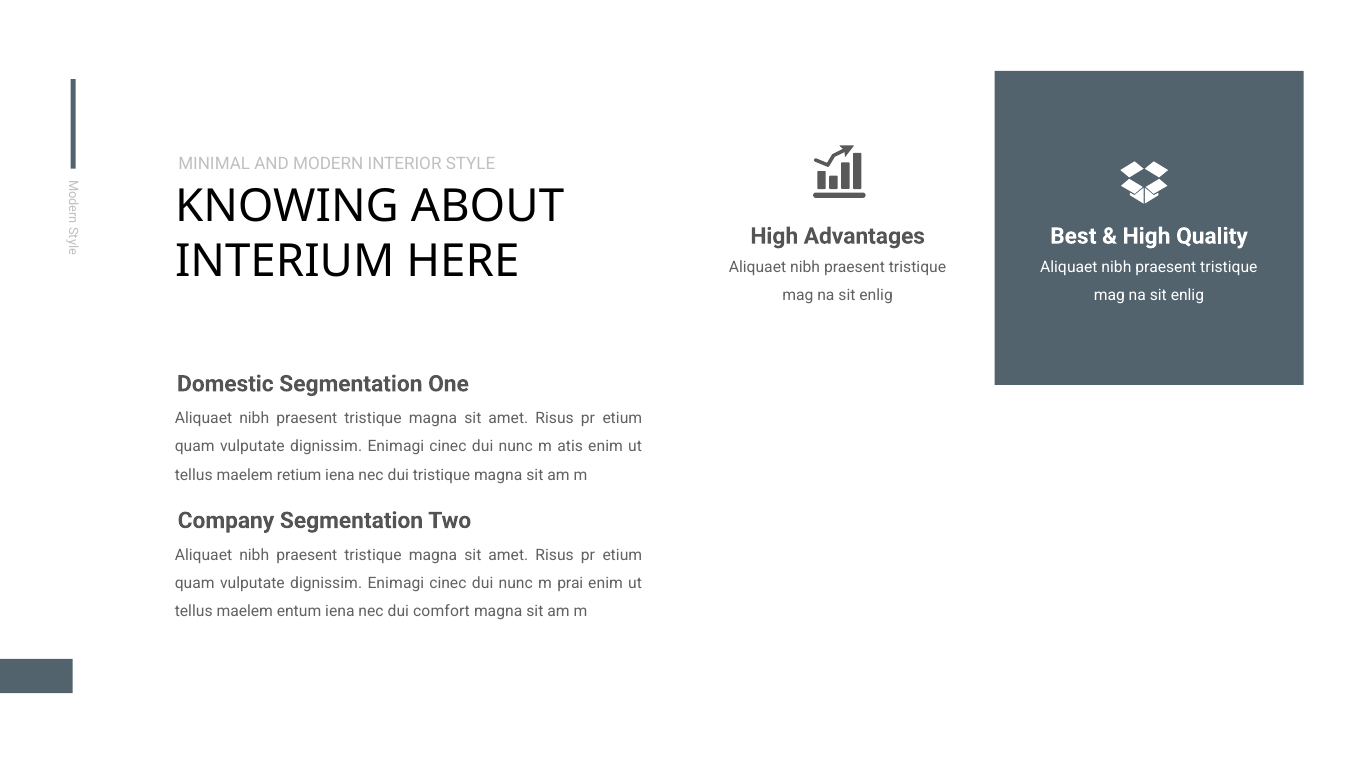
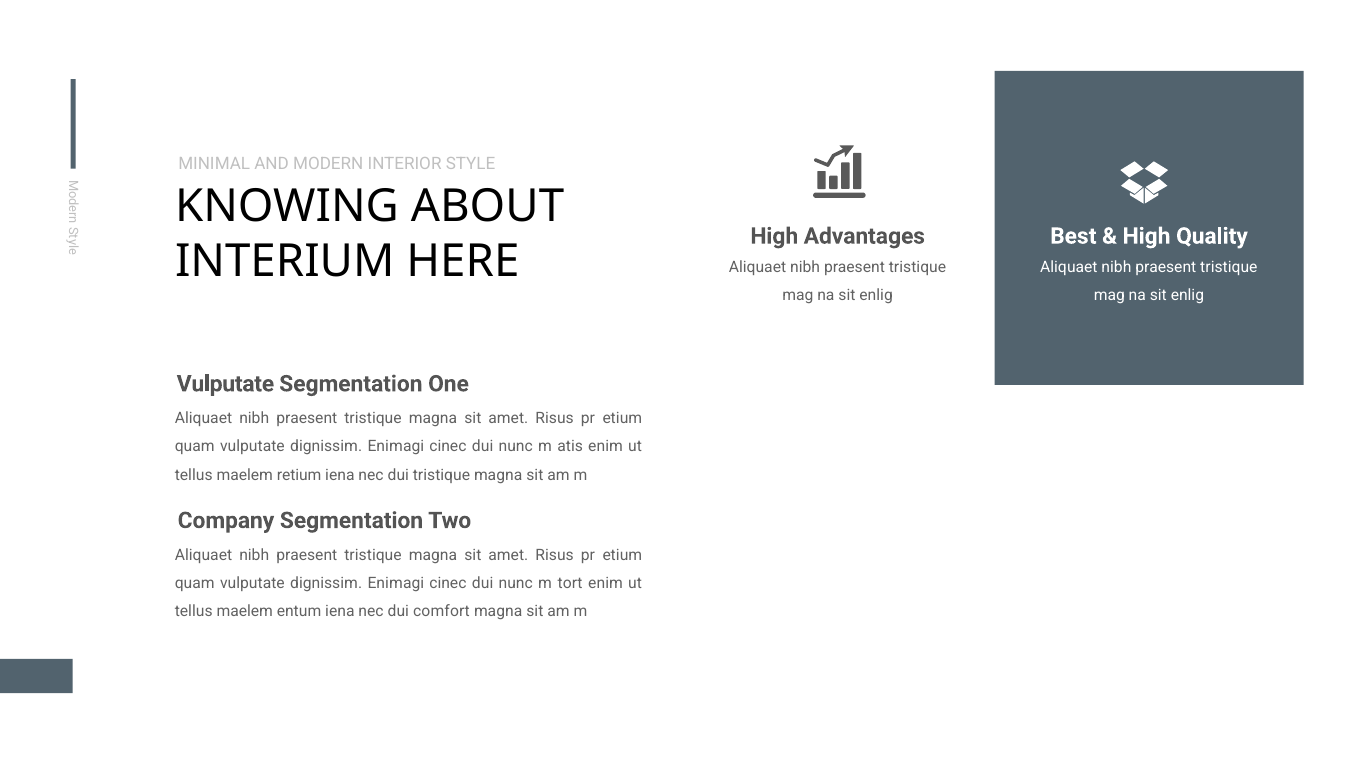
Domestic: Domestic -> Vulputate (225, 384)
prai: prai -> tort (570, 583)
